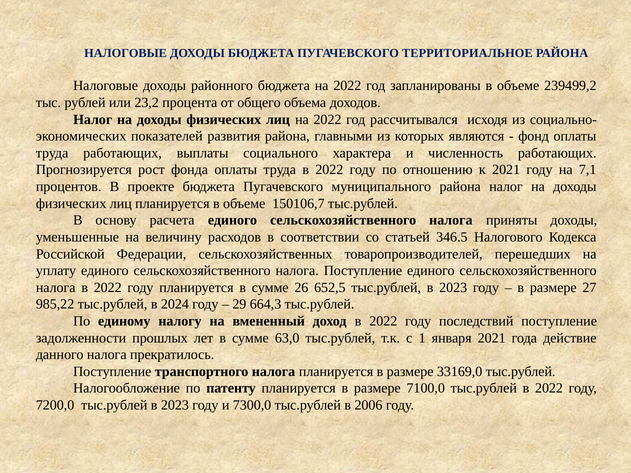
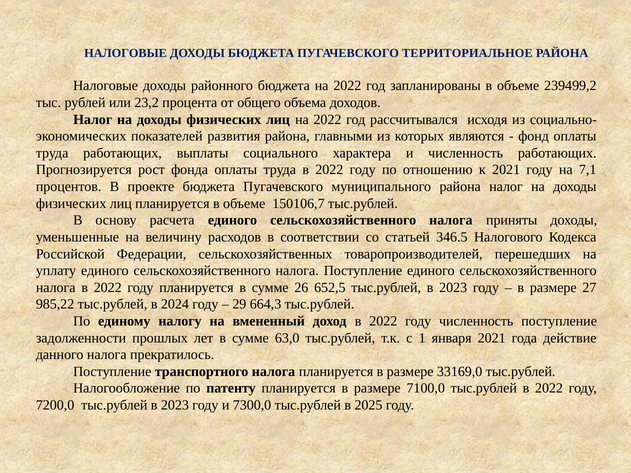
году последствий: последствий -> численность (476, 321)
2006: 2006 -> 2025 (368, 405)
